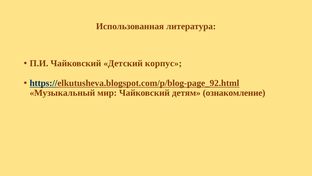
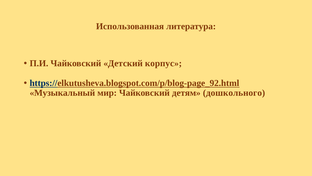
ознакомление: ознакомление -> дошкольного (234, 93)
